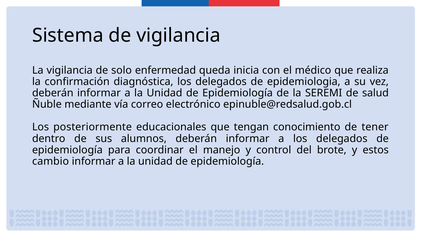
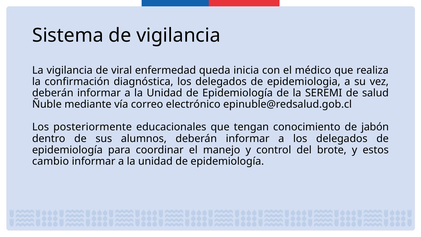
solo: solo -> viral (122, 70)
tener: tener -> jabón (375, 127)
